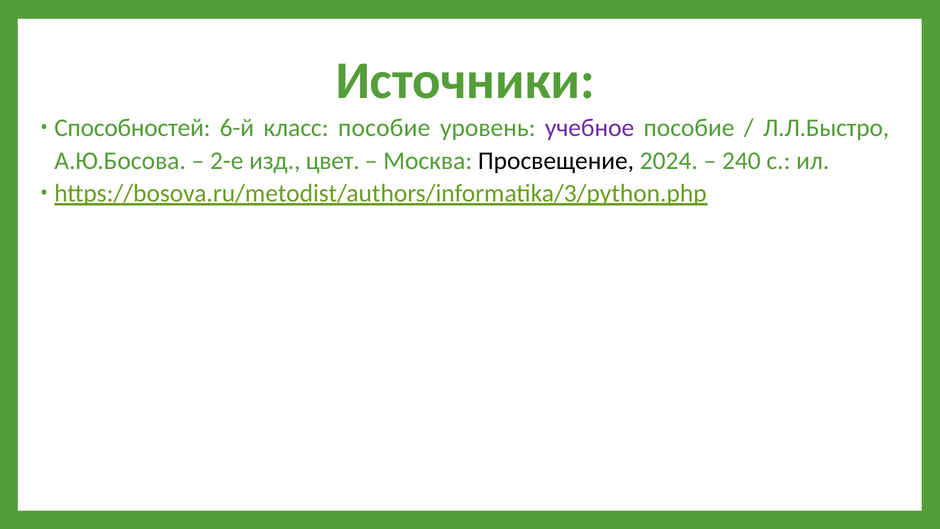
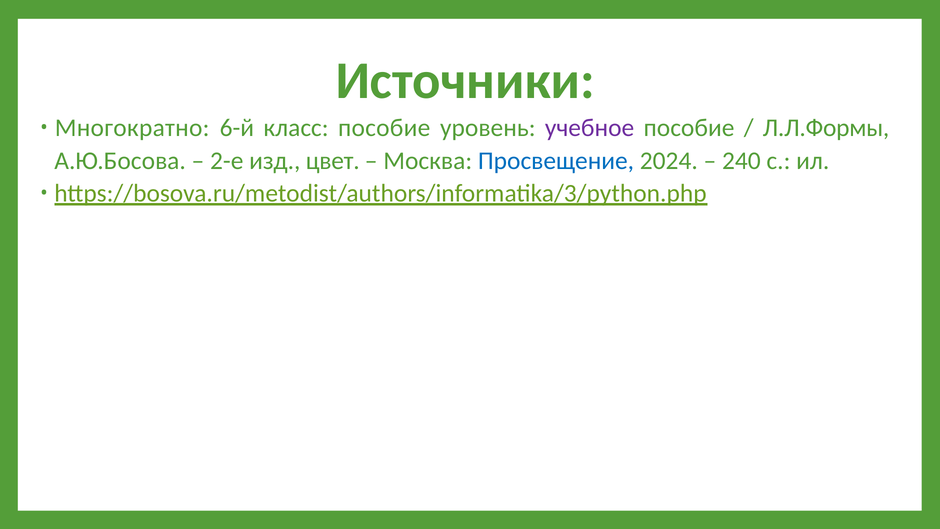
Способностей: Способностей -> Многократно (132, 128)
Л.Л.Быстро: Л.Л.Быстро -> Л.Л.Формы (826, 128)
Просвещение colour: black -> blue (556, 161)
